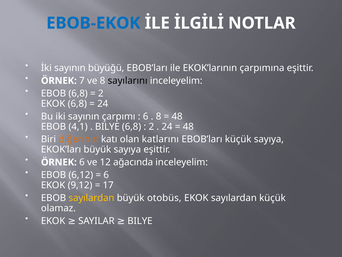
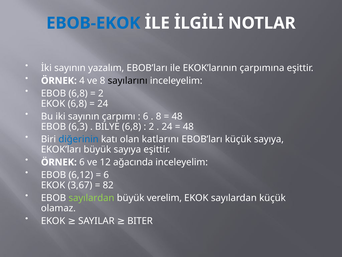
büyüğü: büyüğü -> yazalım (106, 68)
7: 7 -> 4 (82, 81)
4,1: 4,1 -> 6,3 (78, 126)
diğerinin colour: orange -> blue (79, 139)
9,12: 9,12 -> 3,67 (80, 185)
17: 17 -> 82 (108, 185)
sayılardan colour: yellow -> light green (91, 198)
otobüs: otobüs -> verelim (164, 198)
SAYILAR BILYE: BILYE -> BITER (140, 220)
